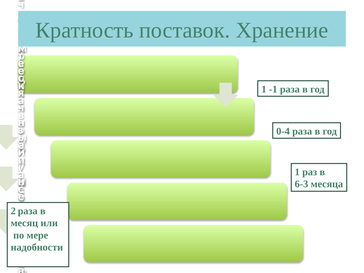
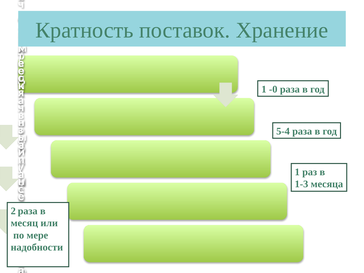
-1: -1 -> -0 (273, 89)
0-4: 0-4 -> 5-4 (283, 131)
6-3: 6-3 -> 1-3 (301, 184)
